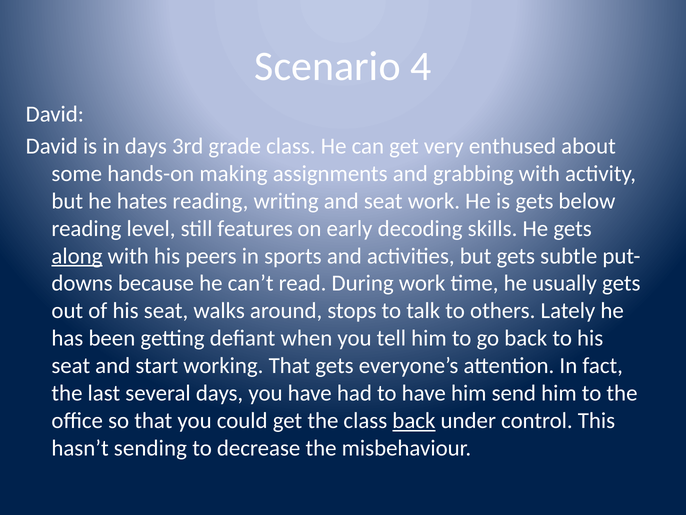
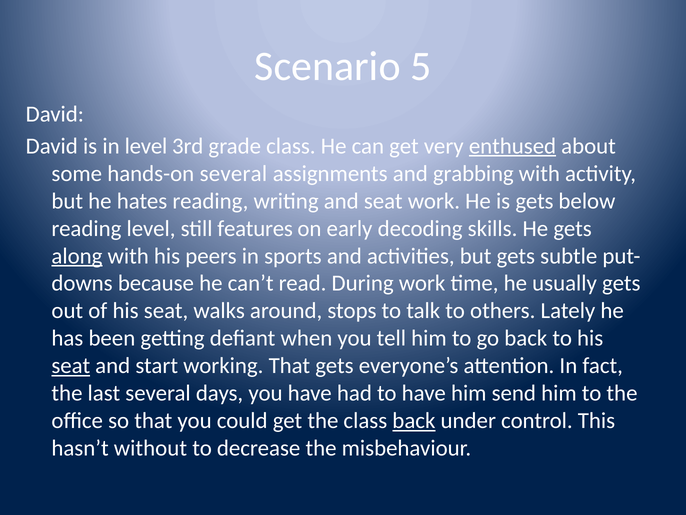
4: 4 -> 5 (421, 66)
in days: days -> level (146, 146)
enthused underline: none -> present (513, 146)
hands-on making: making -> several (233, 173)
seat underline: none -> present (71, 365)
sending: sending -> without (150, 448)
